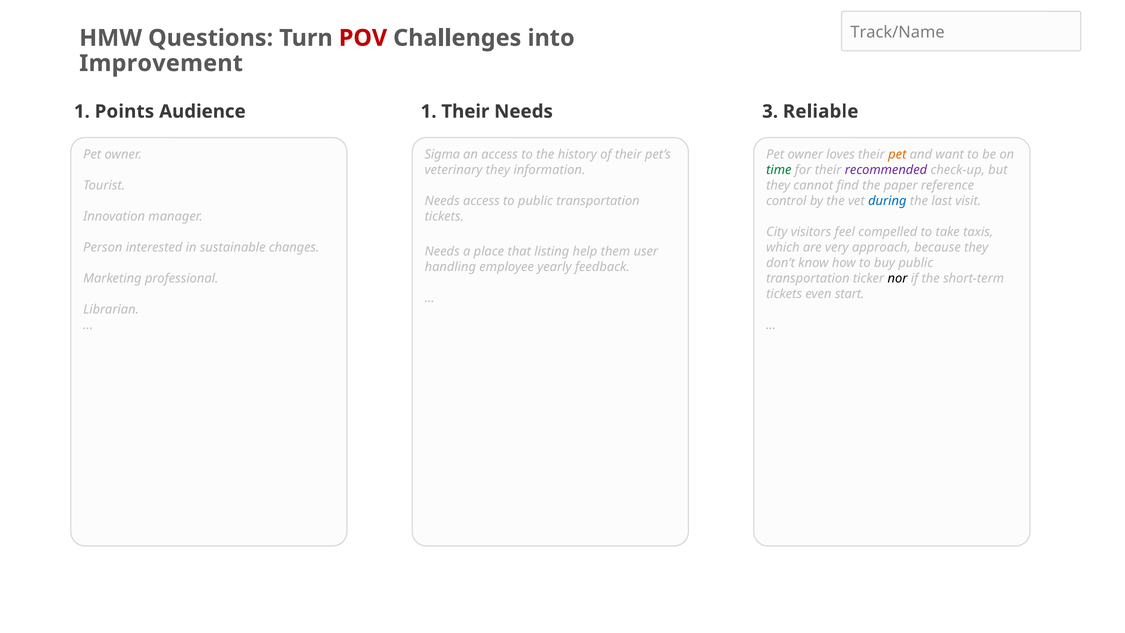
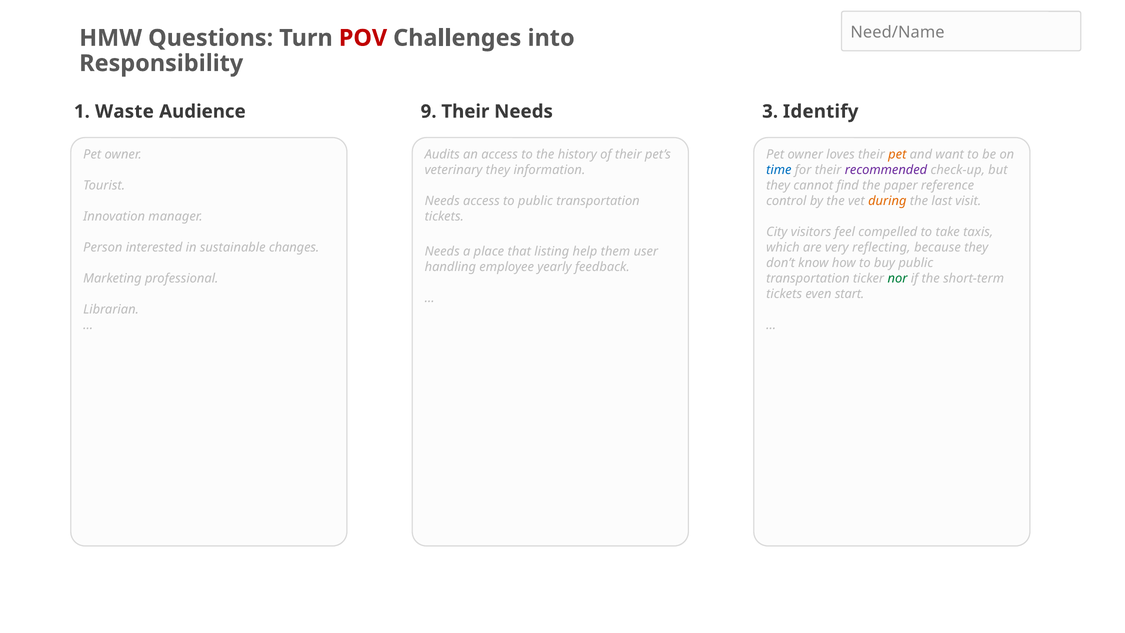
Track/Name: Track/Name -> Need/Name (898, 32)
Improvement: Improvement -> Responsibility (161, 63)
Points: Points -> Waste (124, 111)
Audience 1: 1 -> 9 (429, 111)
Reliable: Reliable -> Identify (821, 111)
Sigma: Sigma -> Audits (442, 154)
time colour: green -> blue (779, 170)
during colour: blue -> orange (887, 201)
approach: approach -> reflecting (881, 247)
nor colour: black -> green (897, 278)
